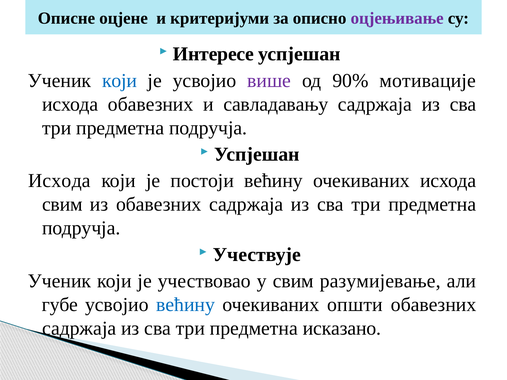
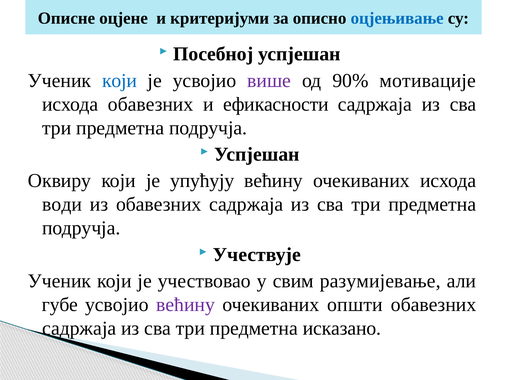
оцјењивање colour: purple -> blue (397, 18)
Интересе: Интересе -> Посебној (213, 54)
савладавању: савладавању -> ефикасности (276, 104)
Исхода: Исхода -> Оквиру (60, 181)
постоји: постоји -> упућују (202, 181)
свим: свим -> води (62, 205)
већину colour: blue -> purple (186, 305)
